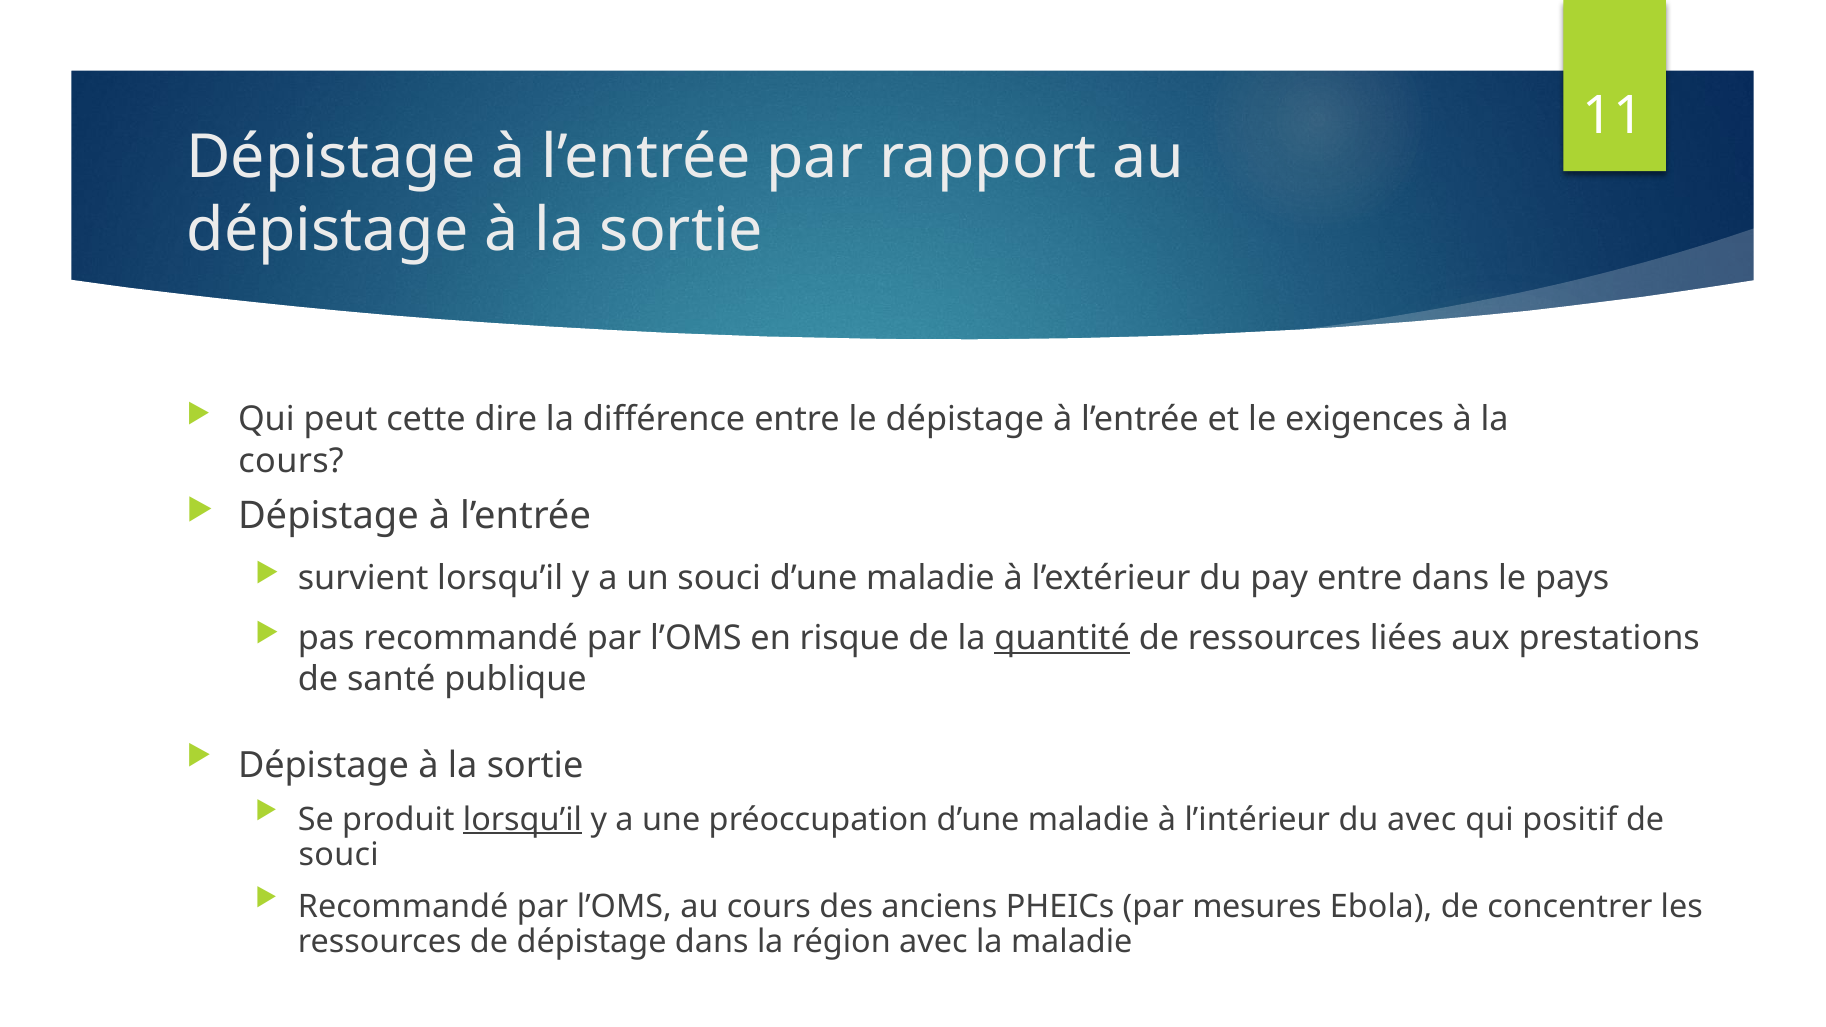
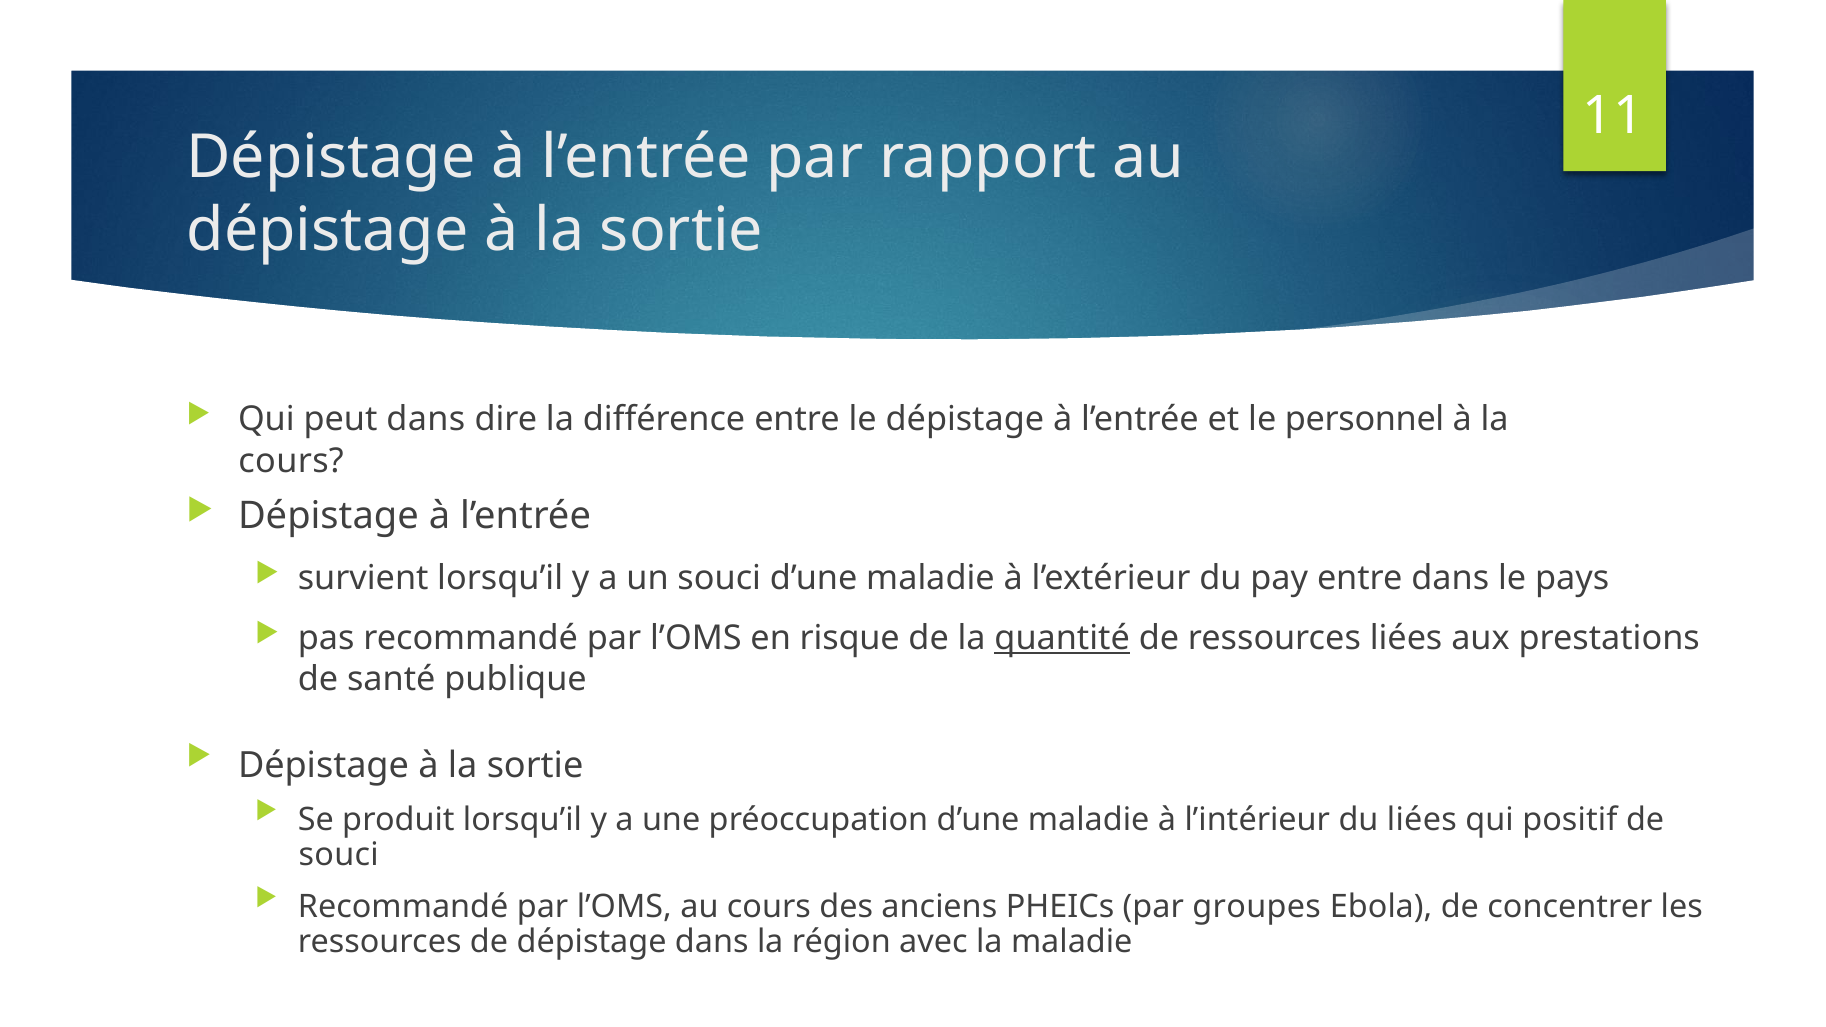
peut cette: cette -> dans (426, 420)
exigences: exigences -> personnel (1365, 420)
lorsqu’il underline: present -> none (522, 820)
du avec: avec -> liées (1422, 820)
mesures: mesures -> groupes (1257, 907)
